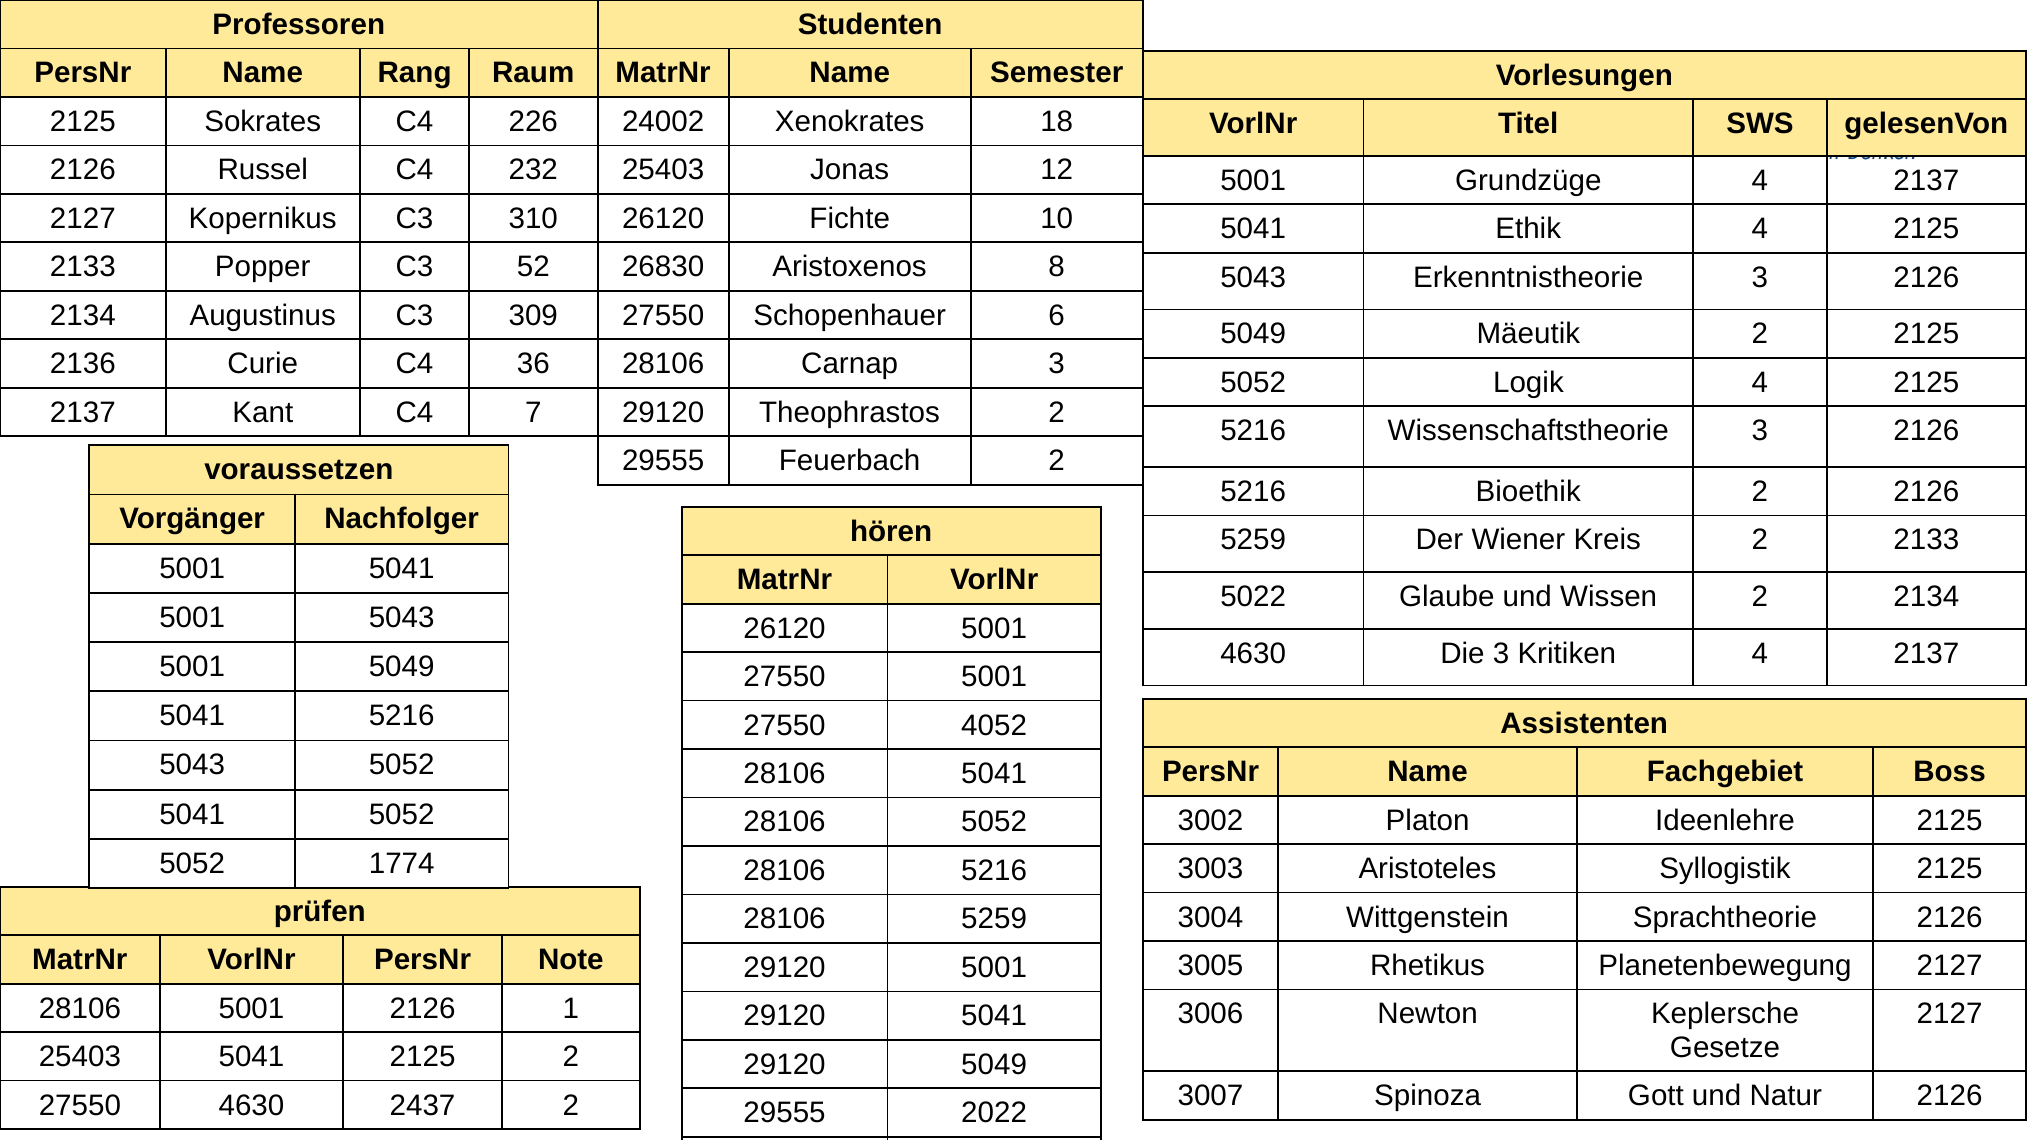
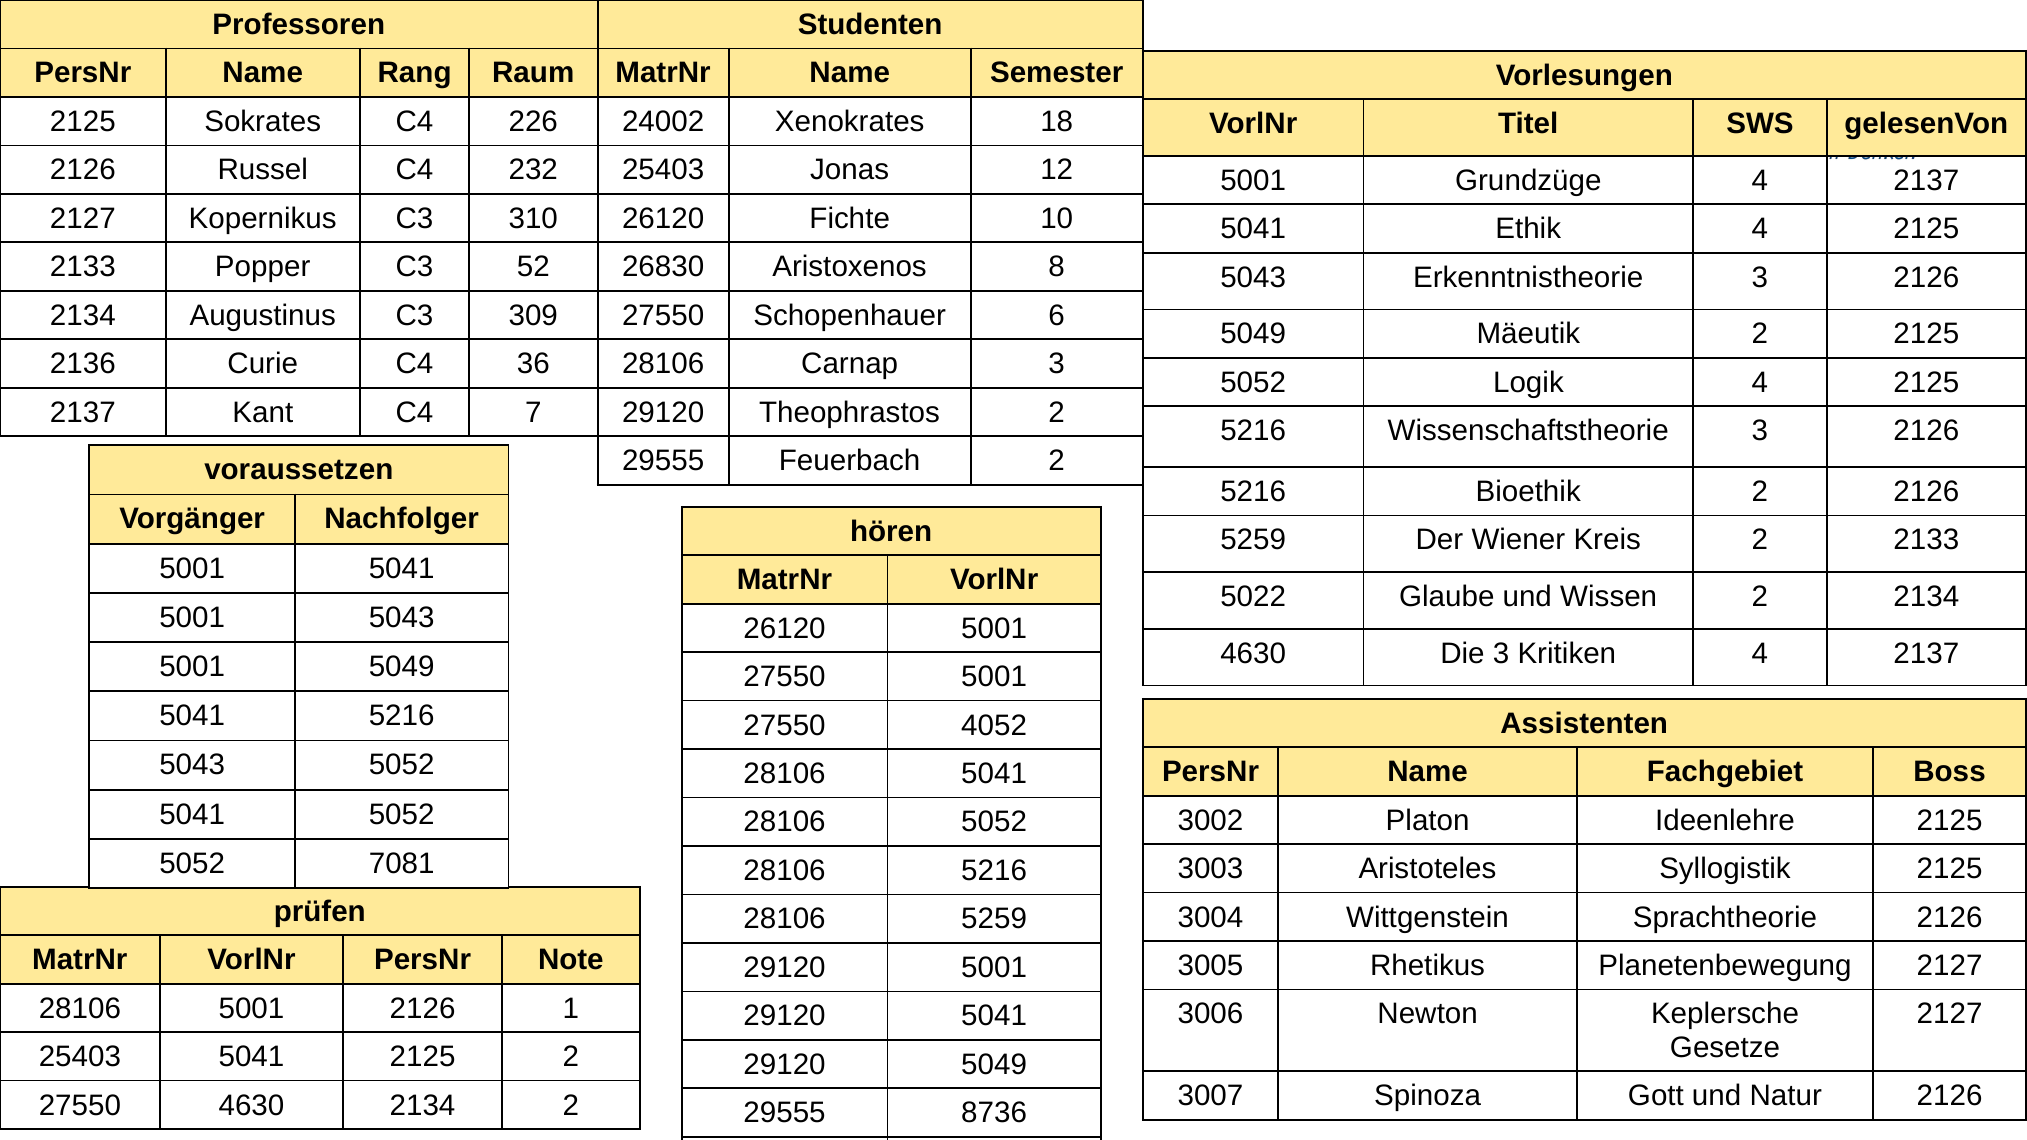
1774: 1774 -> 7081 (402, 864)
4630 2437: 2437 -> 2134 (423, 1105)
2022: 2022 -> 8736 (994, 1113)
